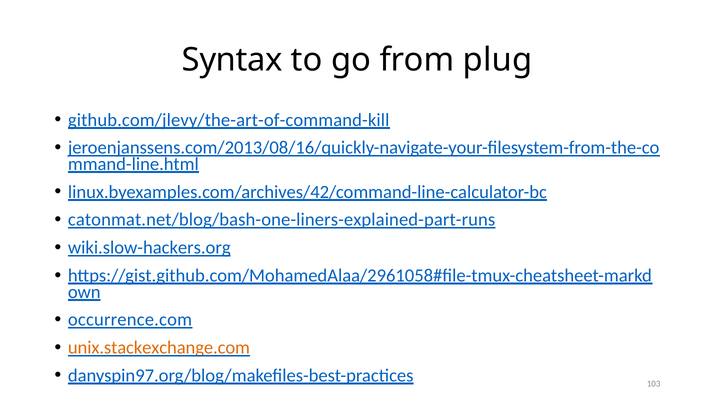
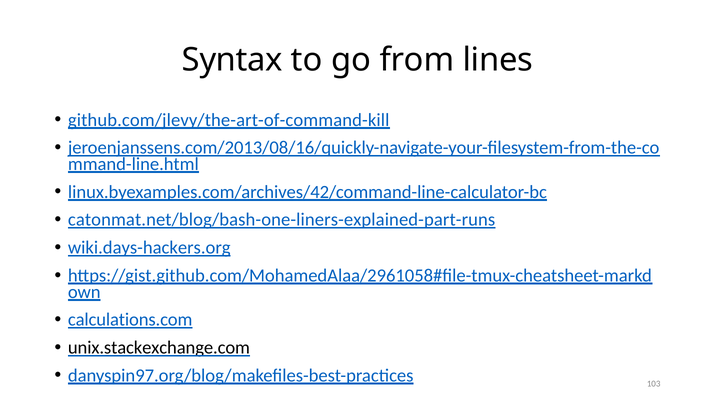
plug: plug -> lines (498, 60)
wiki.slow-hackers.org: wiki.slow-hackers.org -> wiki.days-hackers.org (149, 248)
occurrence.com: occurrence.com -> calculations.com (130, 320)
unix.stackexchange.com colour: orange -> black (159, 348)
